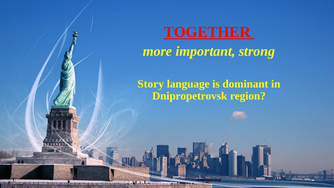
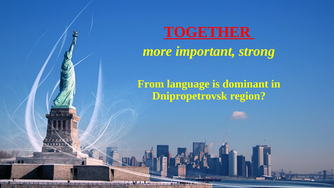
Story: Story -> From (151, 84)
